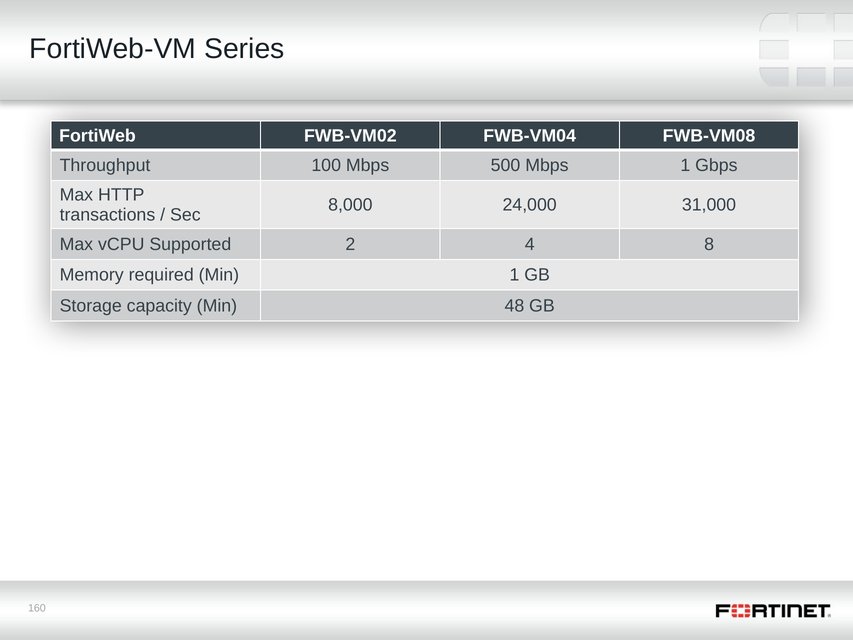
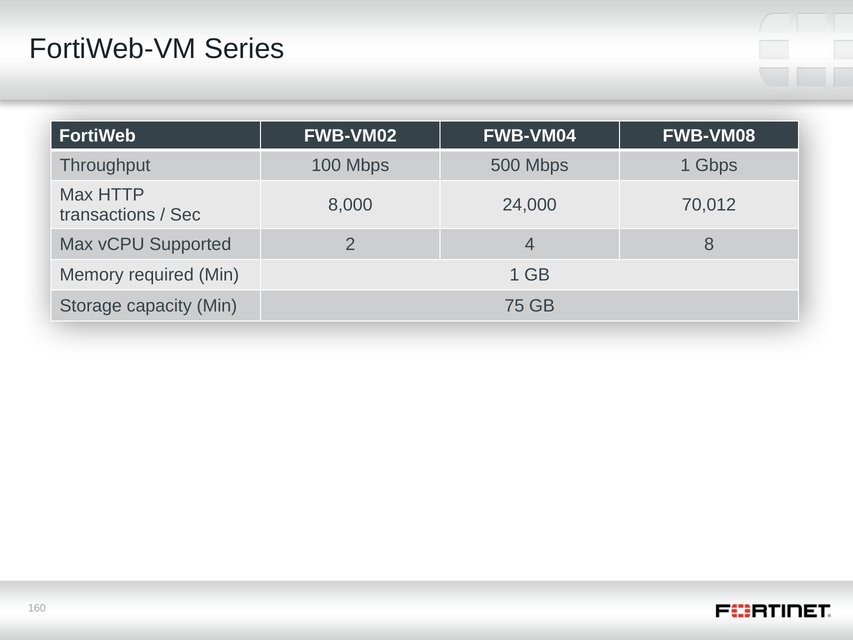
31,000: 31,000 -> 70,012 (709, 205)
48: 48 -> 75 (514, 306)
